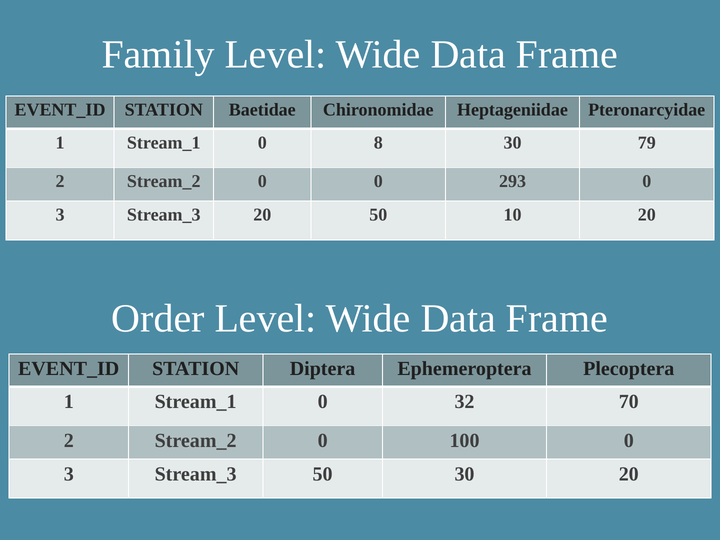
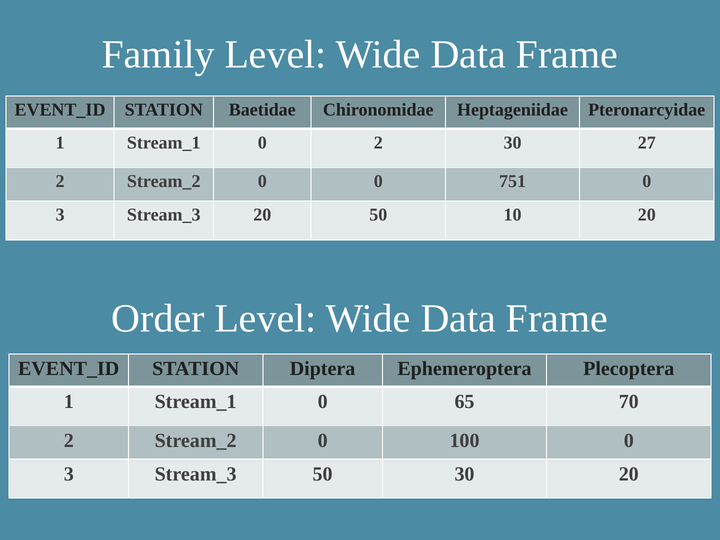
0 8: 8 -> 2 (378, 143)
79: 79 -> 27 (647, 143)
293: 293 -> 751 (513, 181)
32: 32 -> 65 (464, 402)
